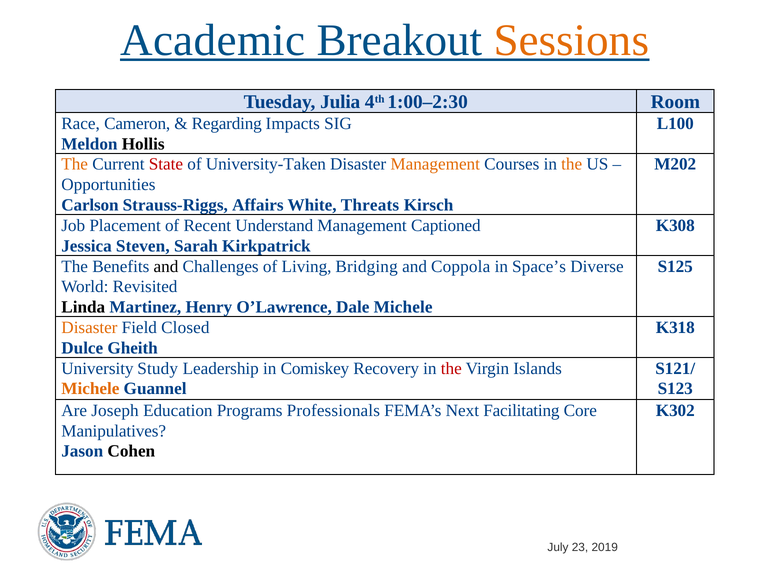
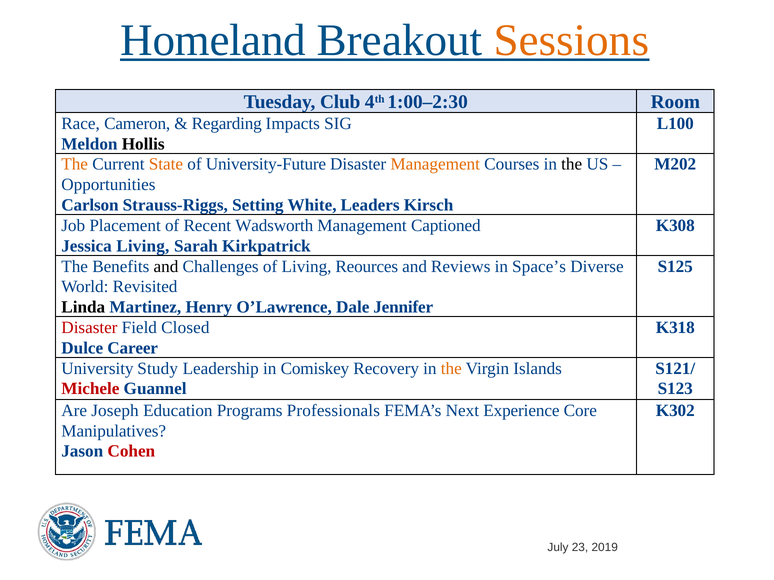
Academic: Academic -> Homeland (213, 40)
Julia: Julia -> Club (340, 102)
State colour: red -> orange (166, 164)
University-Taken: University-Taken -> University-Future (266, 164)
the colour: orange -> black (572, 164)
Affairs: Affairs -> Setting (258, 205)
Threats: Threats -> Leaders (370, 205)
Understand: Understand -> Wadsworth (274, 226)
Jessica Steven: Steven -> Living (143, 246)
Bridging: Bridging -> Reources (367, 267)
Coppola: Coppola -> Reviews (461, 267)
Dale Michele: Michele -> Jennifer (403, 307)
Disaster colour: orange -> red (89, 328)
Gheith: Gheith -> Career (133, 348)
the colour: red -> orange (451, 369)
Michele colour: orange -> red (90, 389)
Facilitating: Facilitating -> Experience (521, 411)
Cohen colour: black -> red (131, 452)
